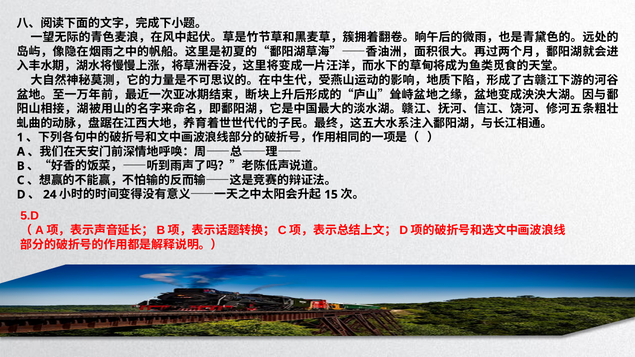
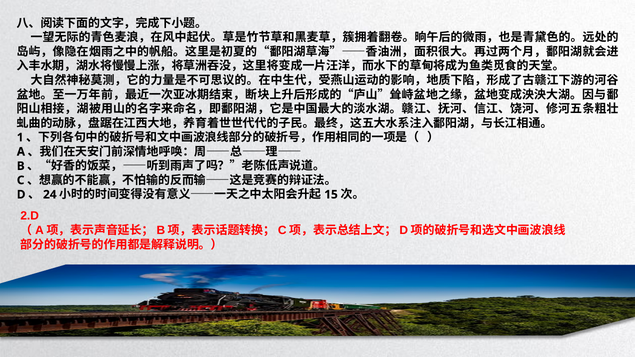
5.D: 5.D -> 2.D (30, 216)
